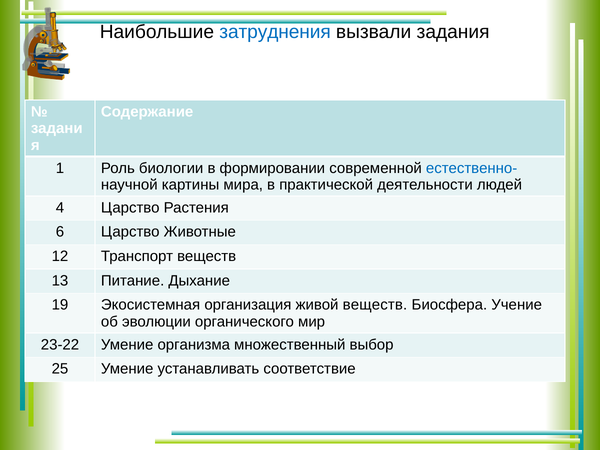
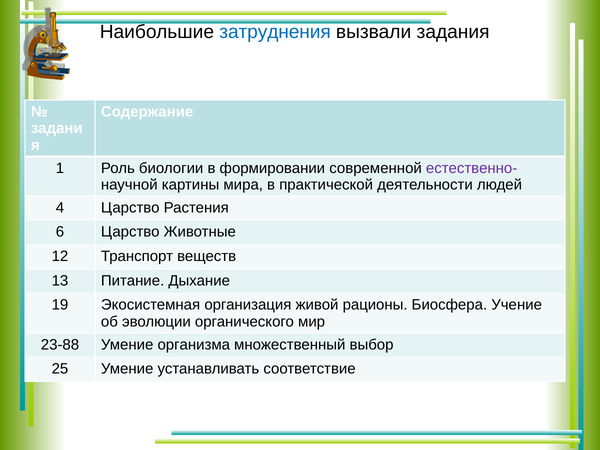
естественно- colour: blue -> purple (472, 168)
живой веществ: веществ -> рационы (375, 305)
23-22: 23-22 -> 23-88 (60, 345)
